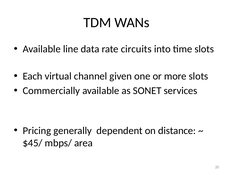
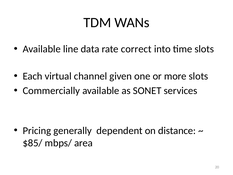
circuits: circuits -> correct (136, 49)
$45/: $45/ -> $85/ (33, 143)
